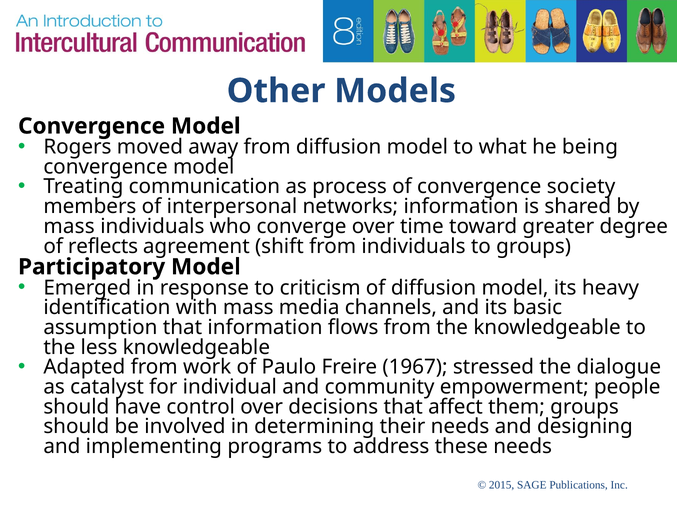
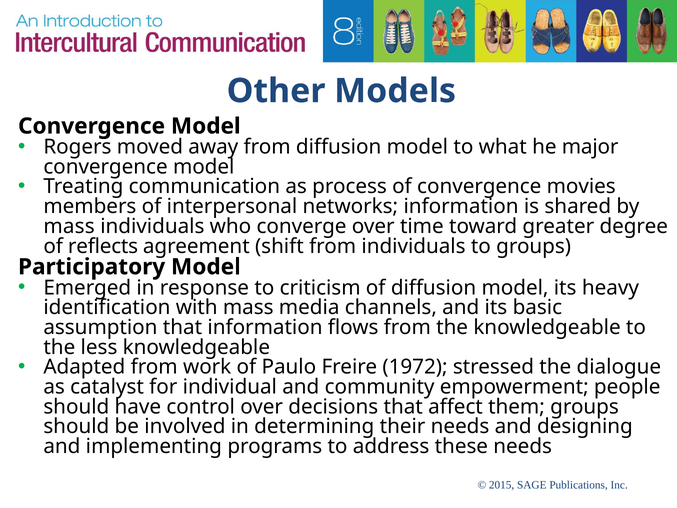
being: being -> major (590, 147)
society: society -> movies (581, 187)
1967: 1967 -> 1972 (415, 367)
